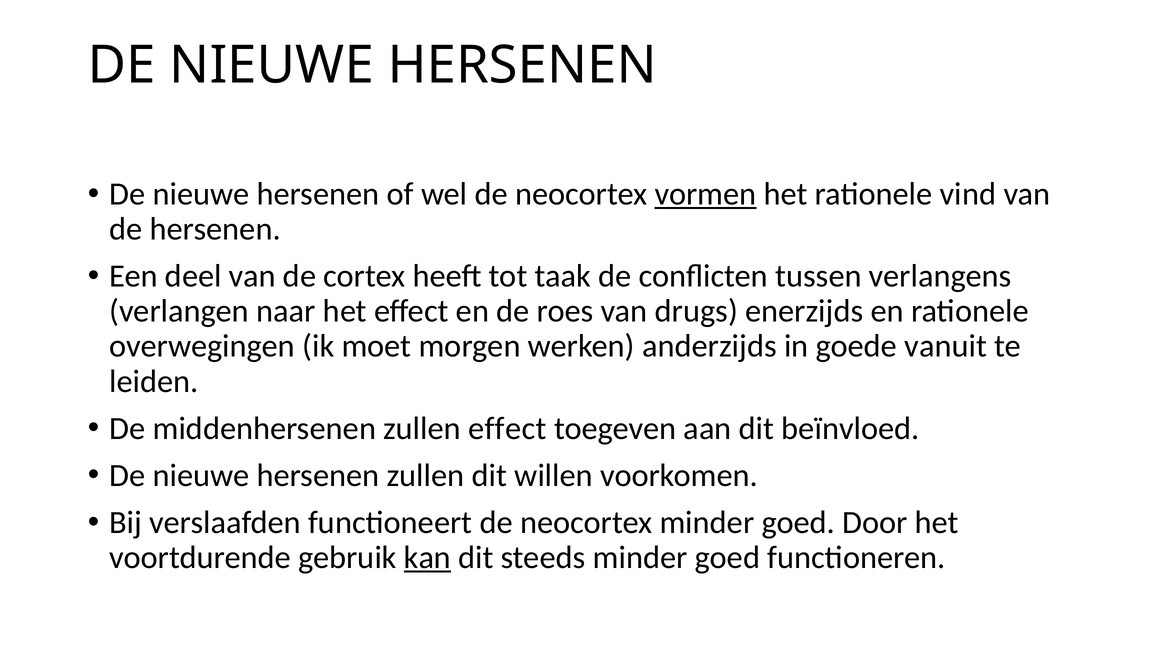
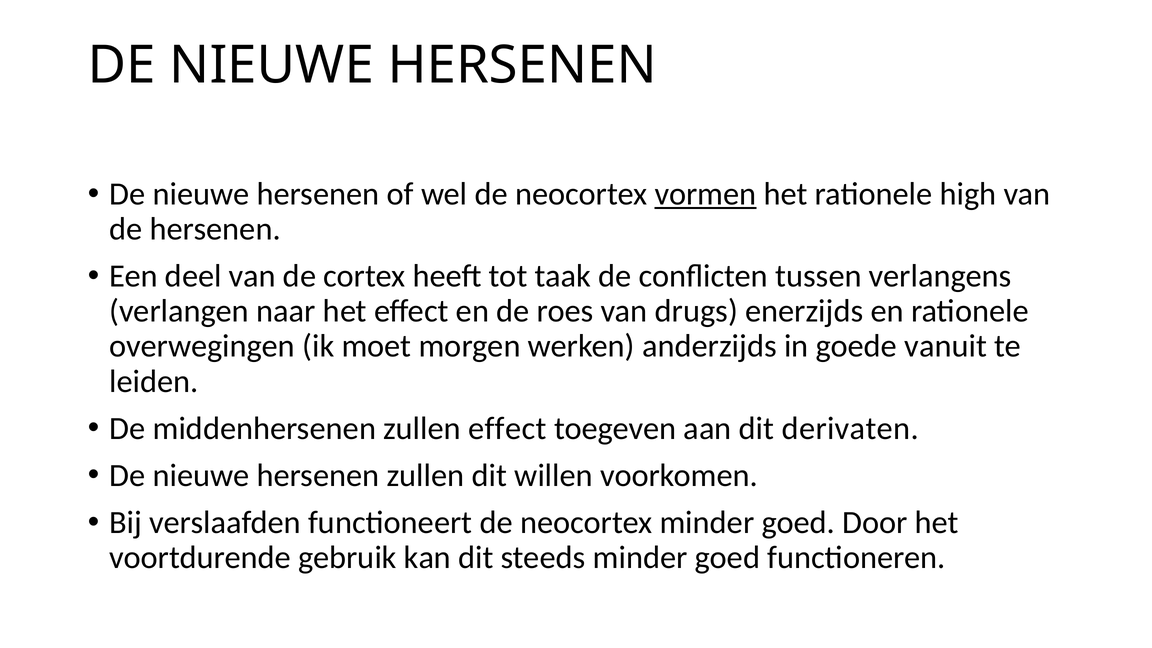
vind: vind -> high (968, 194)
beïnvloed: beïnvloed -> derivaten (850, 428)
kan underline: present -> none (427, 557)
